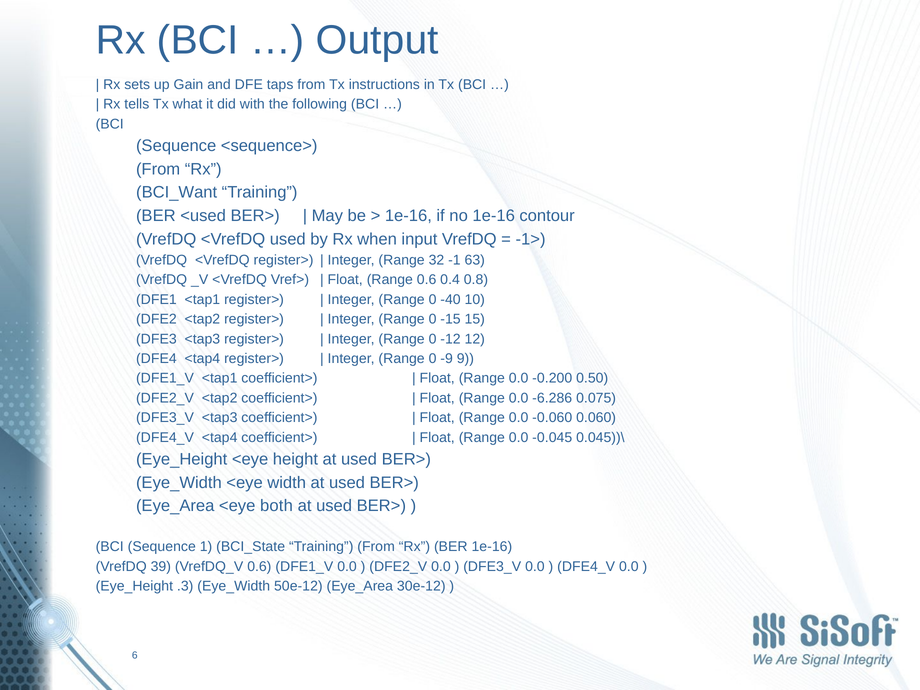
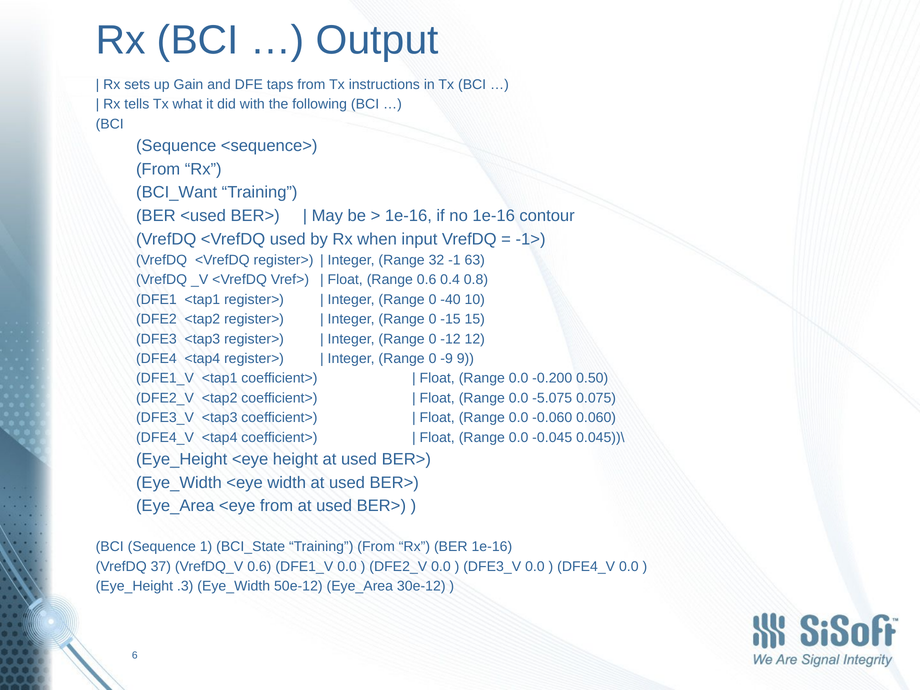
-6.286: -6.286 -> -5.075 (552, 398)
<eye both: both -> from (277, 506)
39: 39 -> 37 (161, 566)
